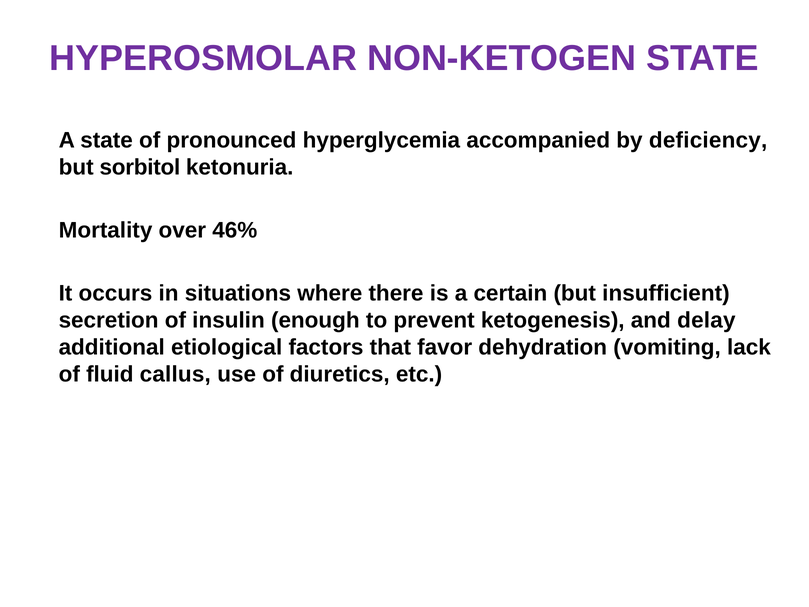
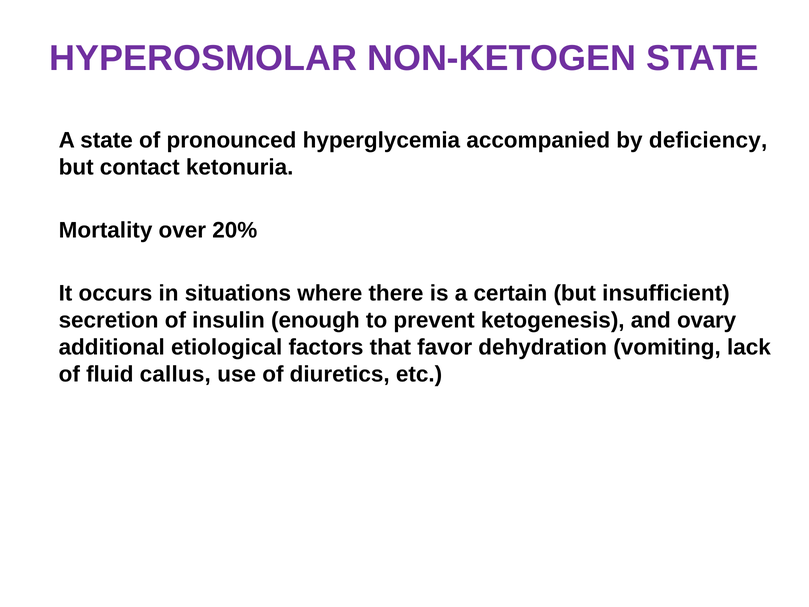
sorbitol: sorbitol -> contact (140, 167)
46%: 46% -> 20% (235, 230)
delay: delay -> ovary (707, 320)
